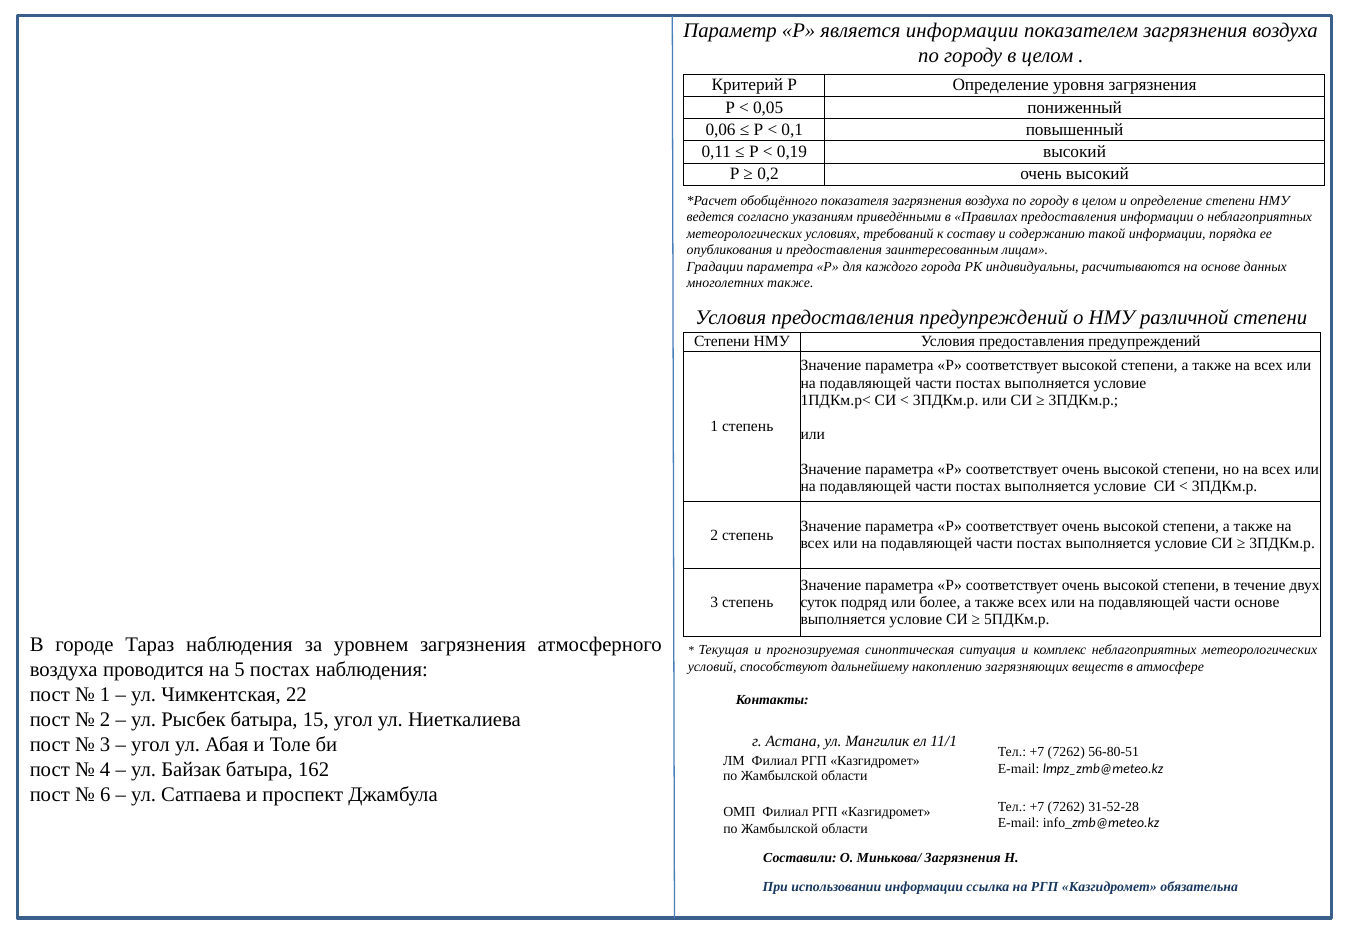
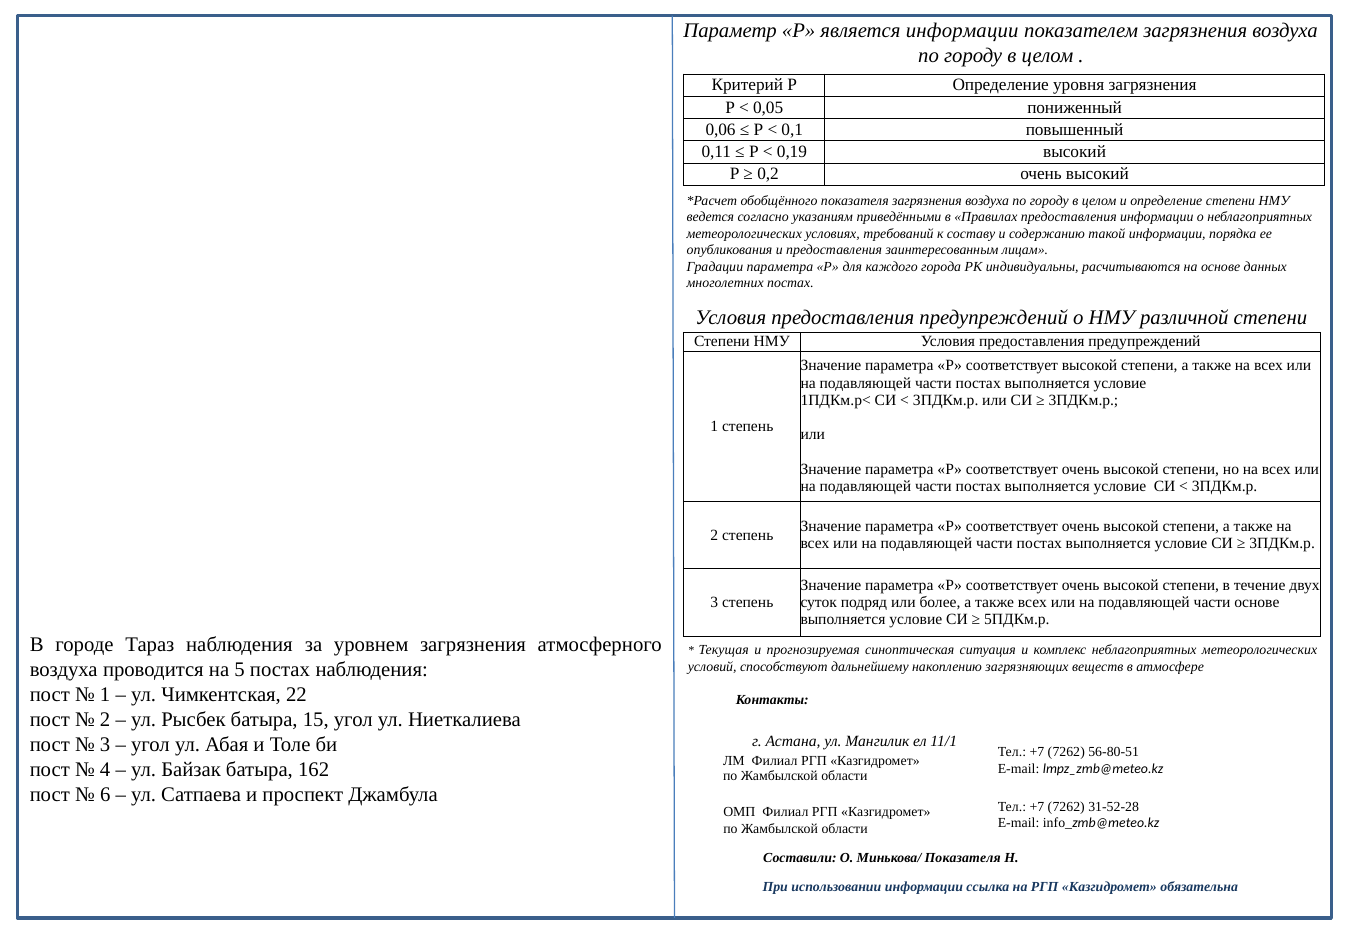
многолетних также: также -> постах (790, 283)
Минькова/ Загрязнения: Загрязнения -> Показателя (963, 858)
